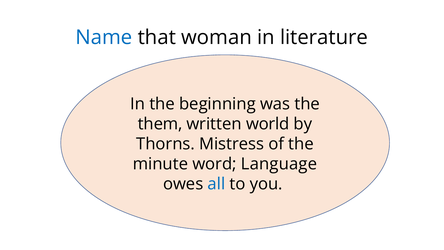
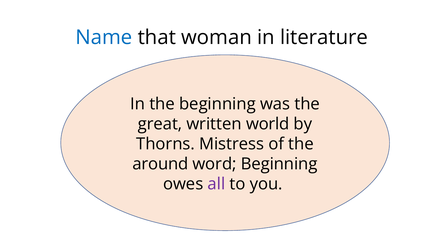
them: them -> great (160, 124)
minute: minute -> around (160, 164)
word Language: Language -> Beginning (279, 164)
all colour: blue -> purple (216, 184)
